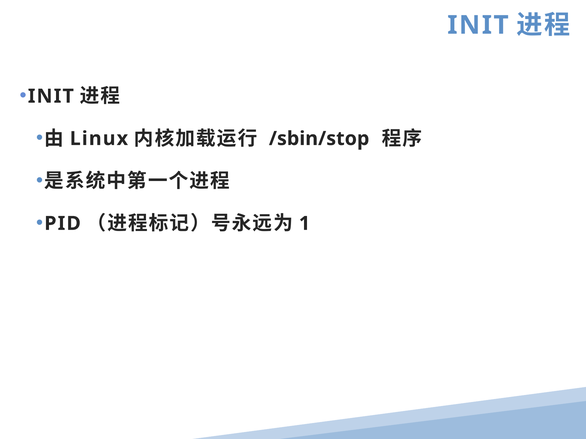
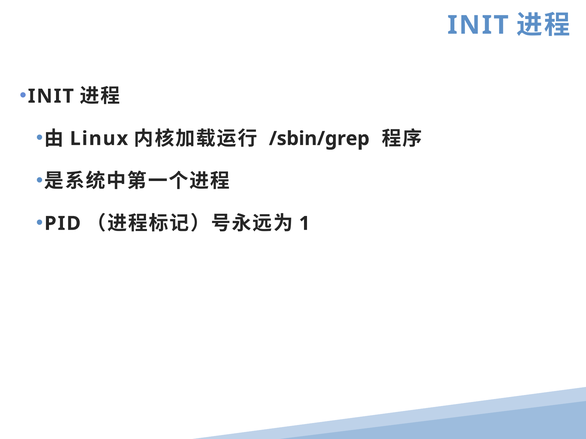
/sbin/stop: /sbin/stop -> /sbin/grep (319, 139)
